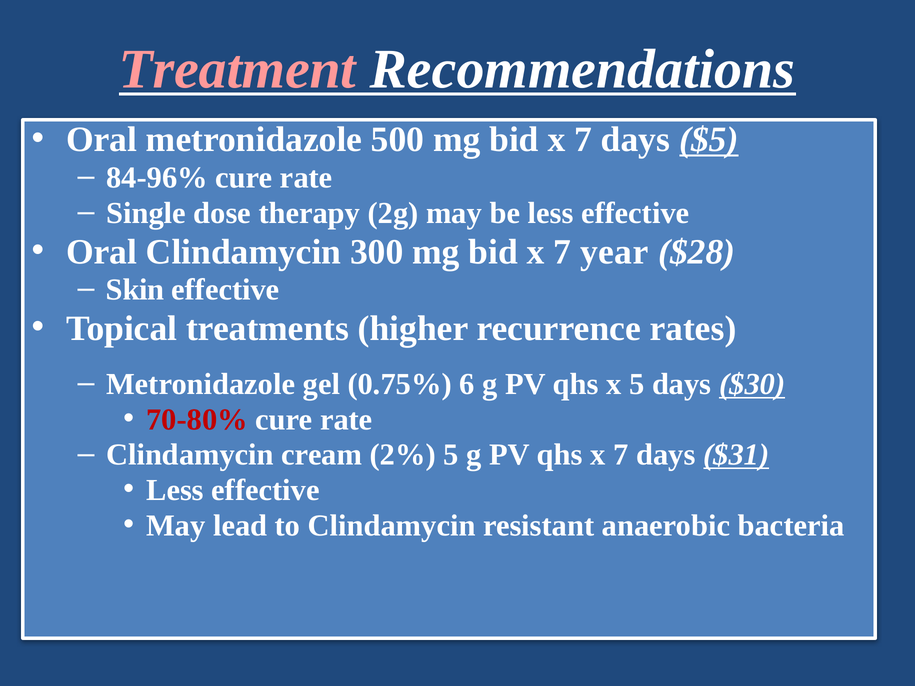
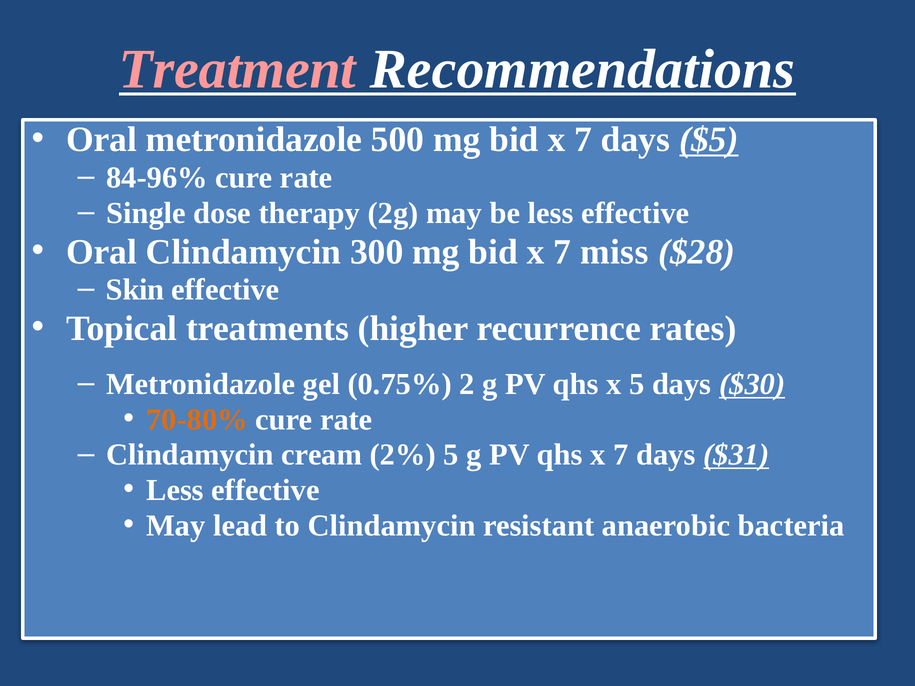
year: year -> miss (614, 252)
6: 6 -> 2 (467, 384)
70-80% colour: red -> orange (197, 420)
